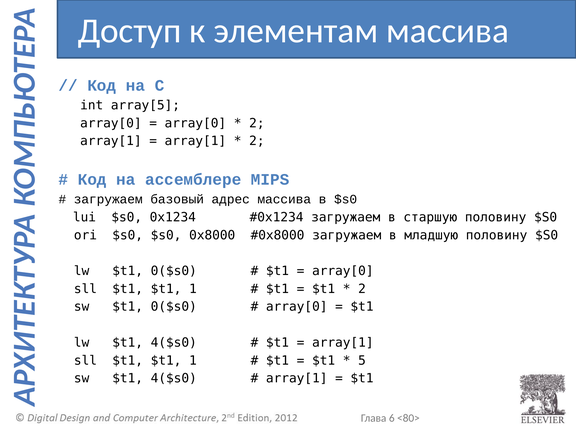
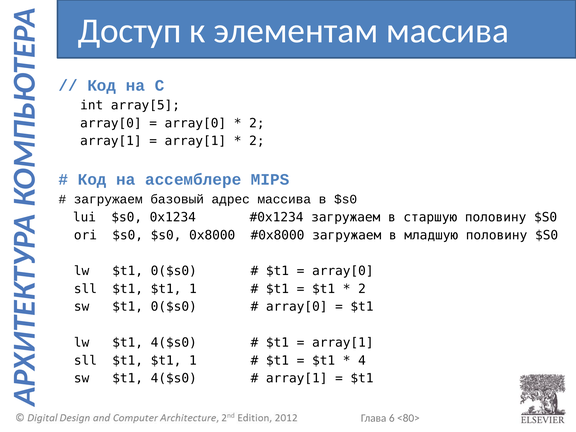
5: 5 -> 4 (362, 361)
